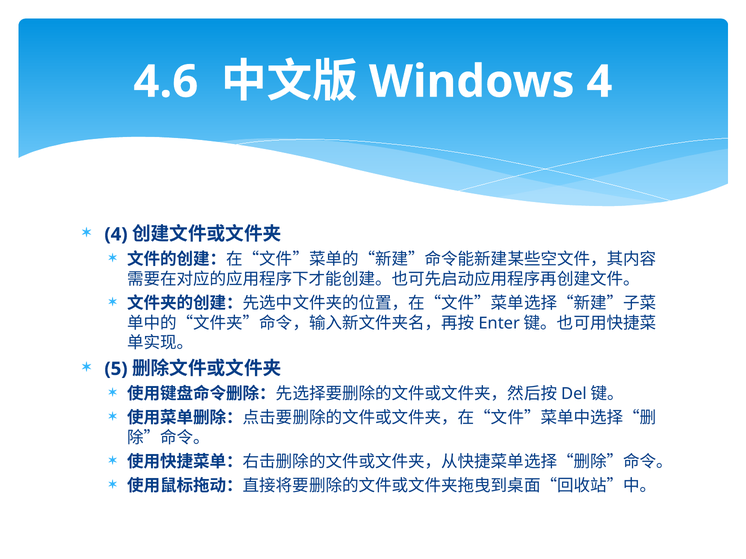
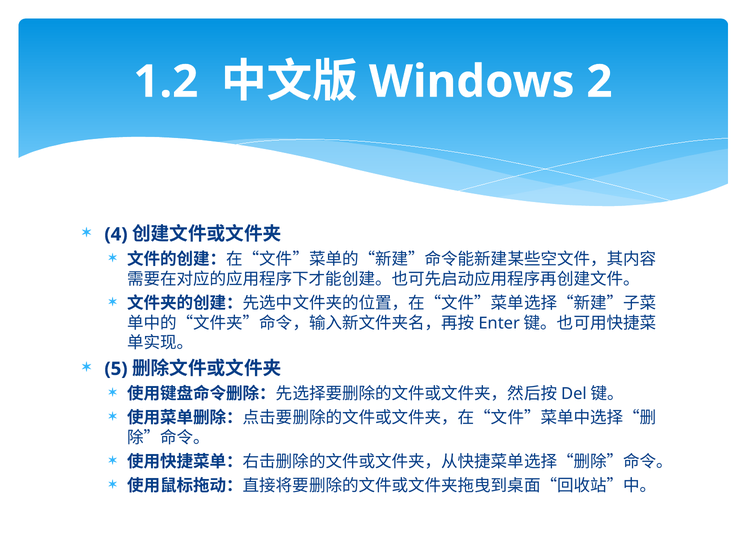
4.6: 4.6 -> 1.2 (166, 82)
4: 4 -> 2 (599, 82)
